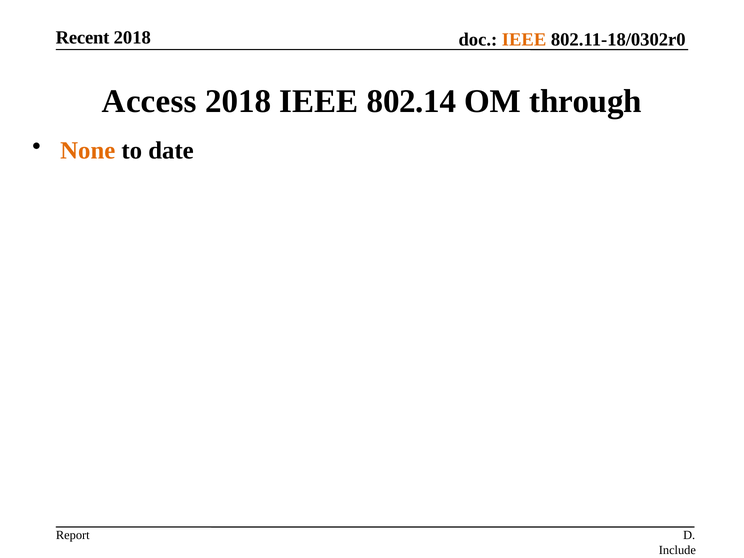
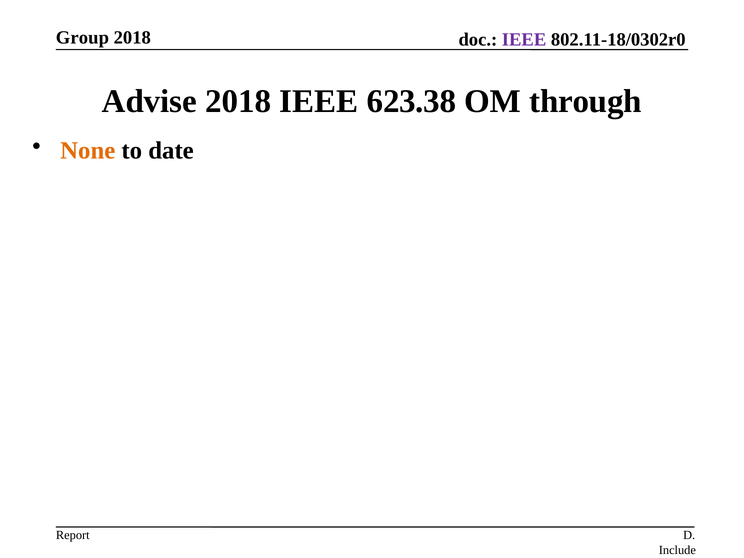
Recent: Recent -> Group (82, 37)
IEEE colour: orange -> purple (524, 40)
Access: Access -> Advise (149, 101)
802.14: 802.14 -> 623.38 (412, 101)
